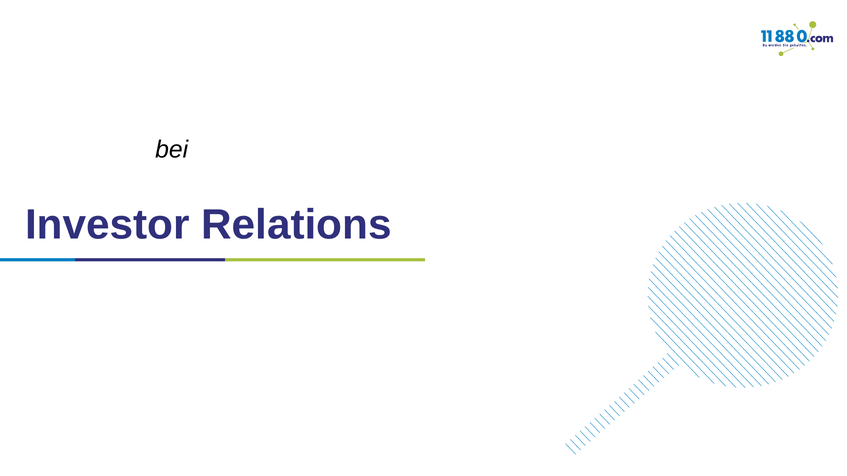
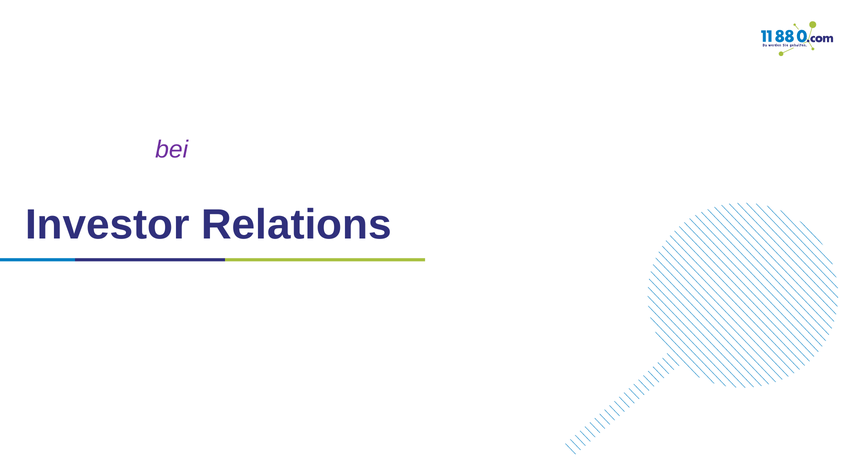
bei colour: black -> purple (172, 150)
